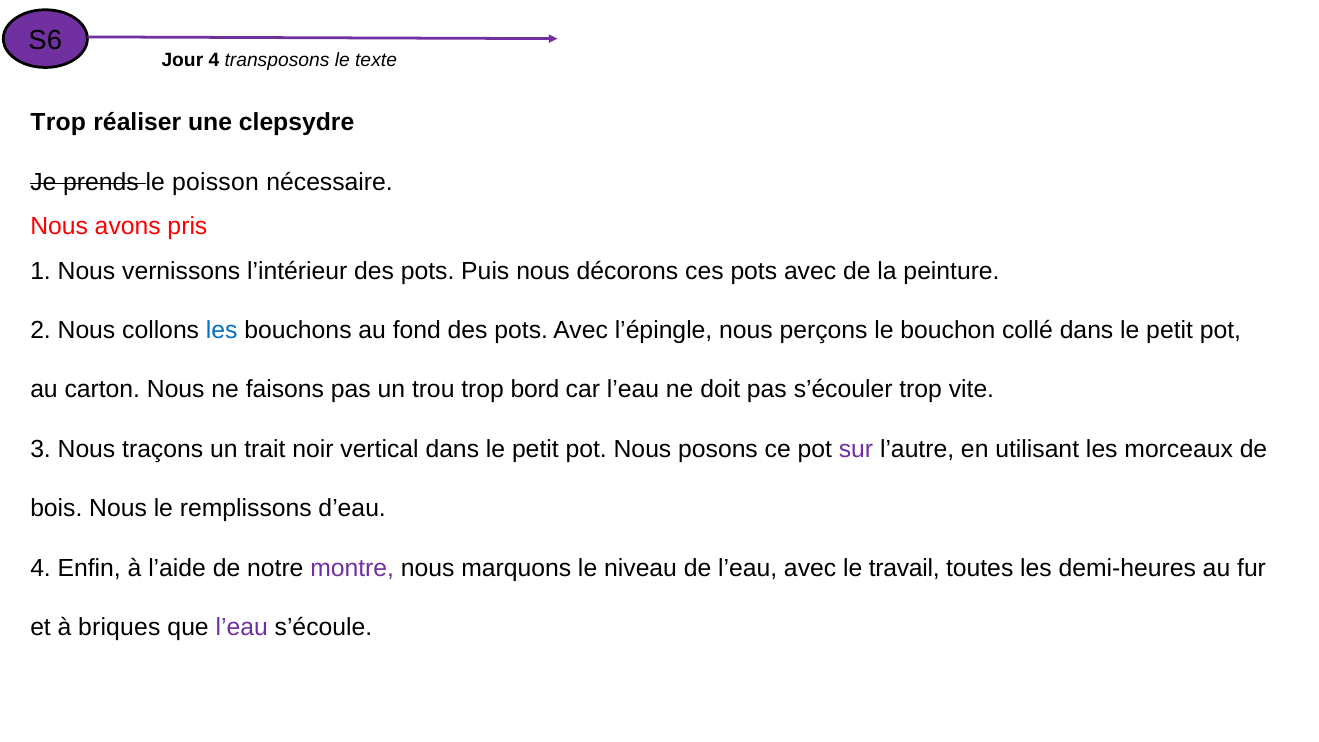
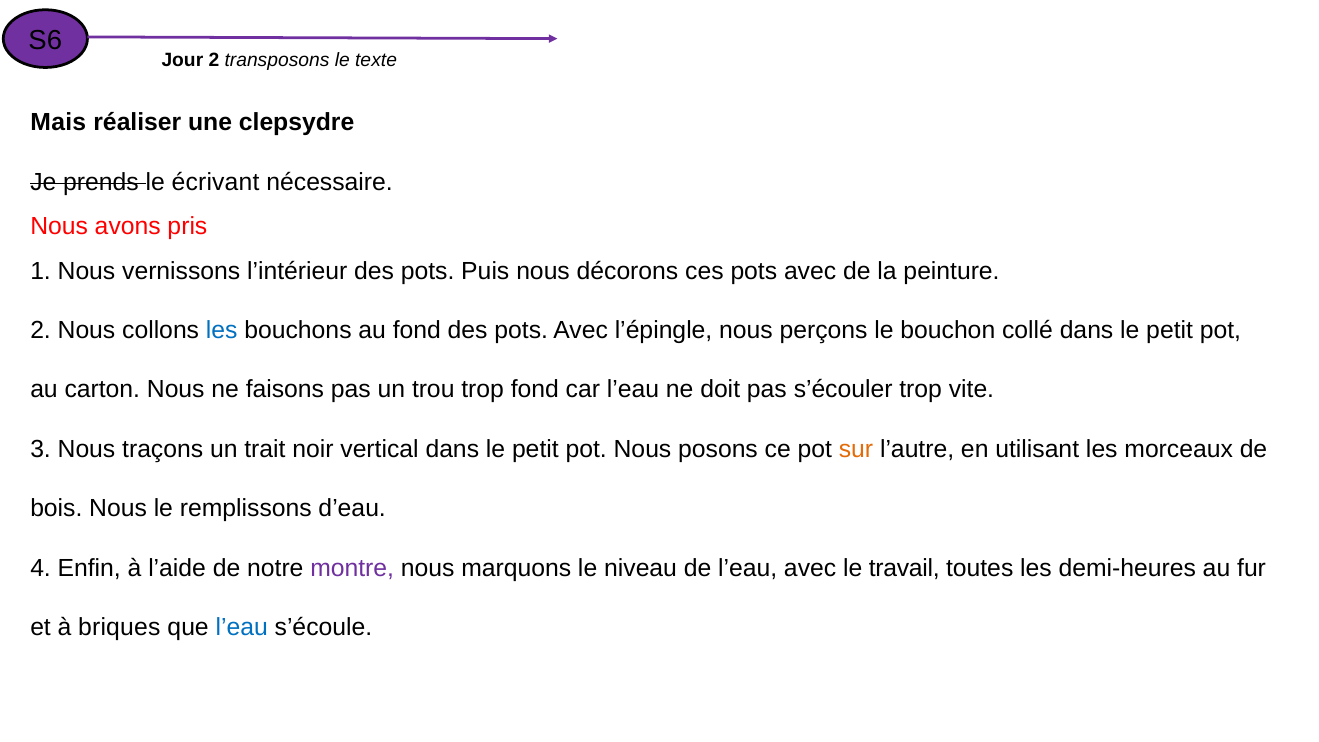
Jour 4: 4 -> 2 (214, 60)
Trop: Trop -> Mais (58, 123)
poisson: poisson -> écrivant (216, 182)
trop bord: bord -> fond (535, 390)
sur colour: purple -> orange (856, 449)
l’eau colour: purple -> blue (242, 627)
